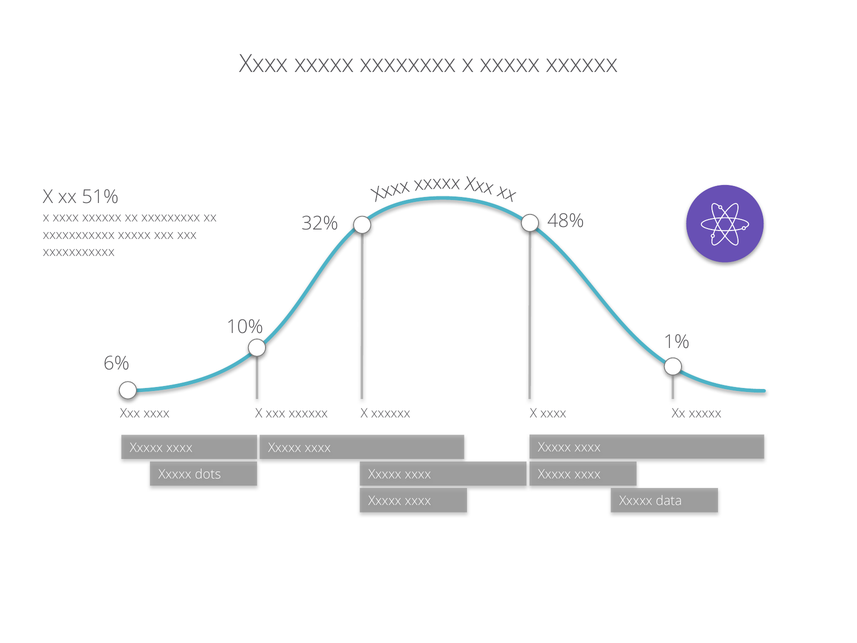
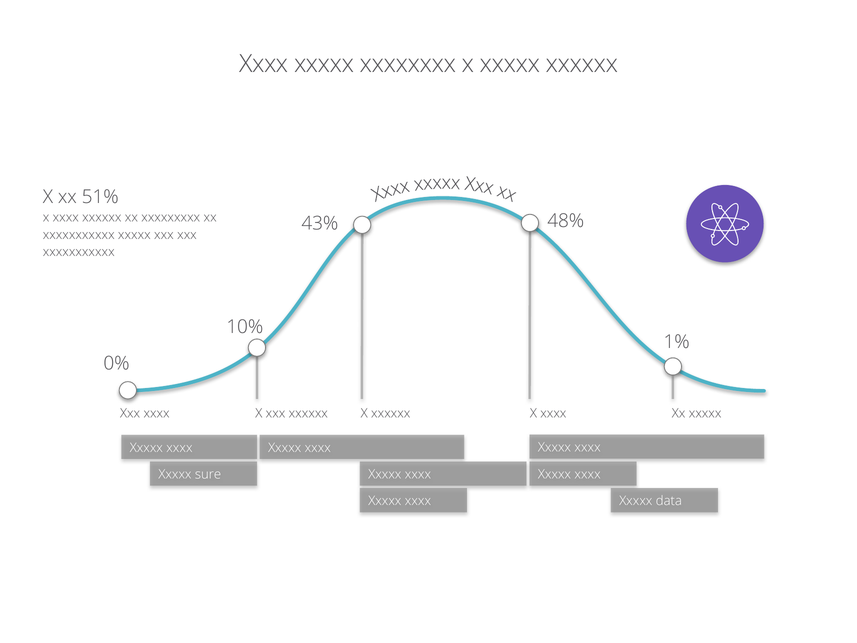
32%: 32% -> 43% (320, 223)
6%: 6% -> 0% (116, 364)
dots: dots -> sure (208, 474)
